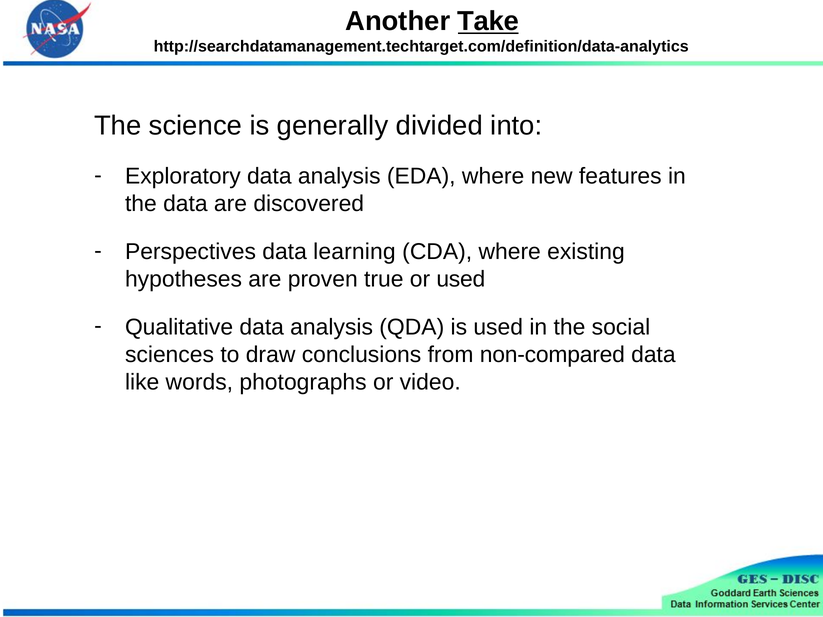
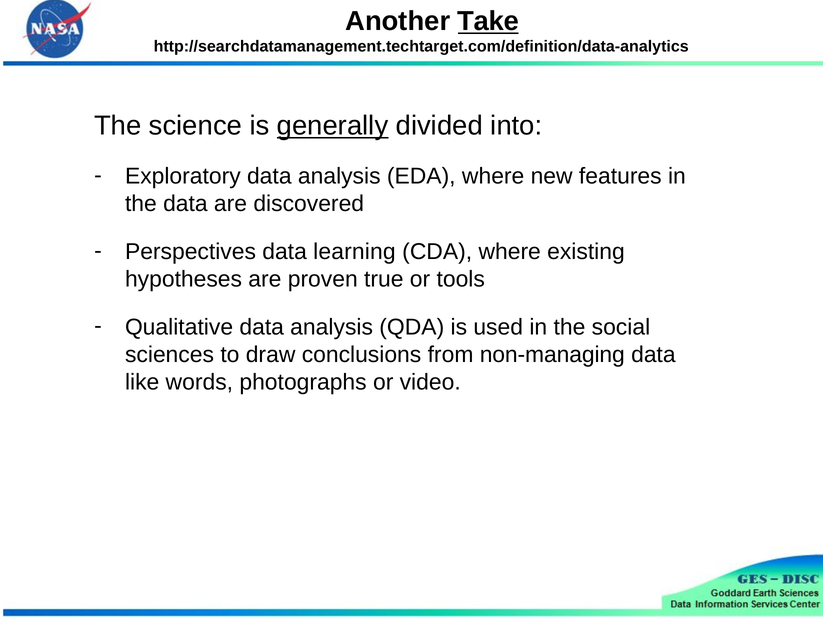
generally underline: none -> present (333, 126)
or used: used -> tools (461, 279)
non-compared: non-compared -> non-managing (552, 355)
